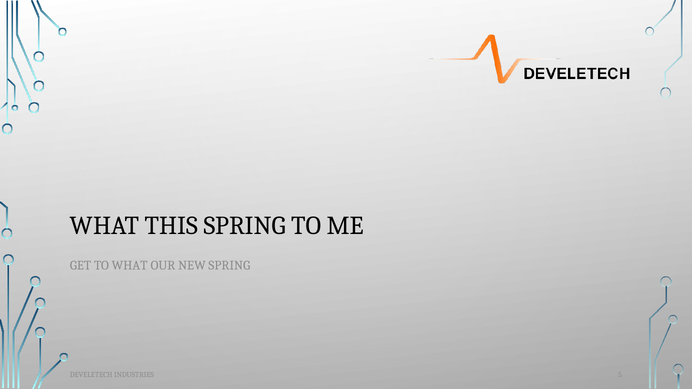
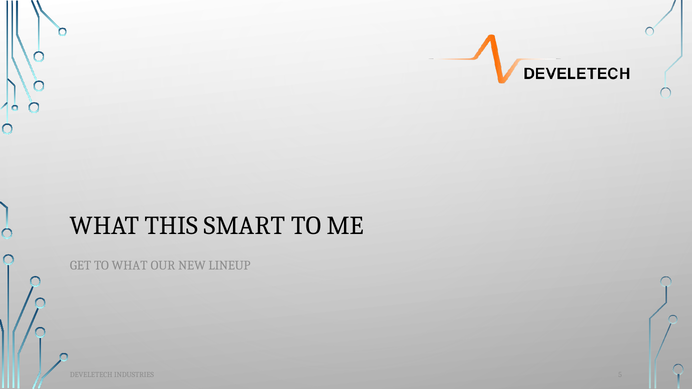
THIS SPRING: SPRING -> SMART (245, 226)
NEW SPRING: SPRING -> LINEUP (229, 266)
